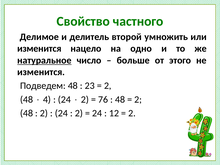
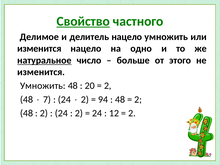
Свойство underline: none -> present (83, 21)
делитель второй: второй -> нацело (127, 37)
Подведем: Подведем -> Умножить (43, 86)
23: 23 -> 20 (90, 86)
4: 4 -> 7 (47, 99)
76: 76 -> 94 (103, 99)
